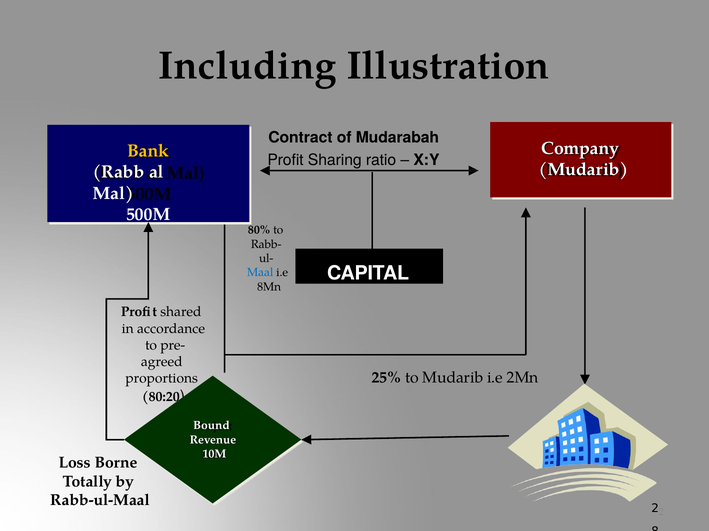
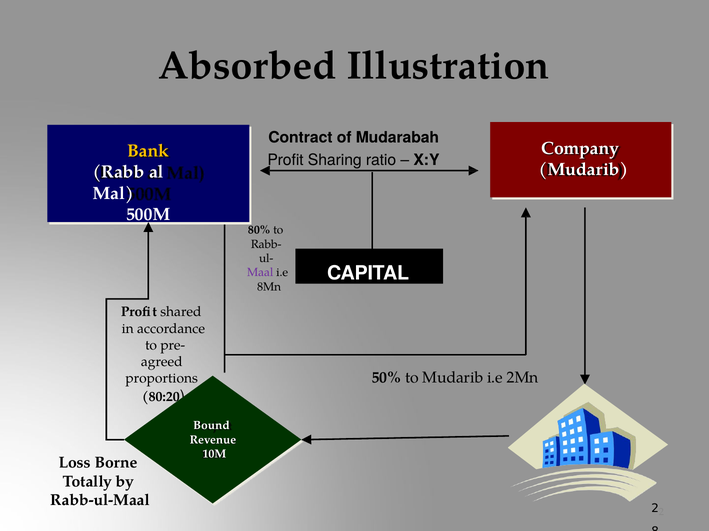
Including: Including -> Absorbed (247, 66)
Maal colour: blue -> purple (260, 273)
25%: 25% -> 50% (386, 378)
